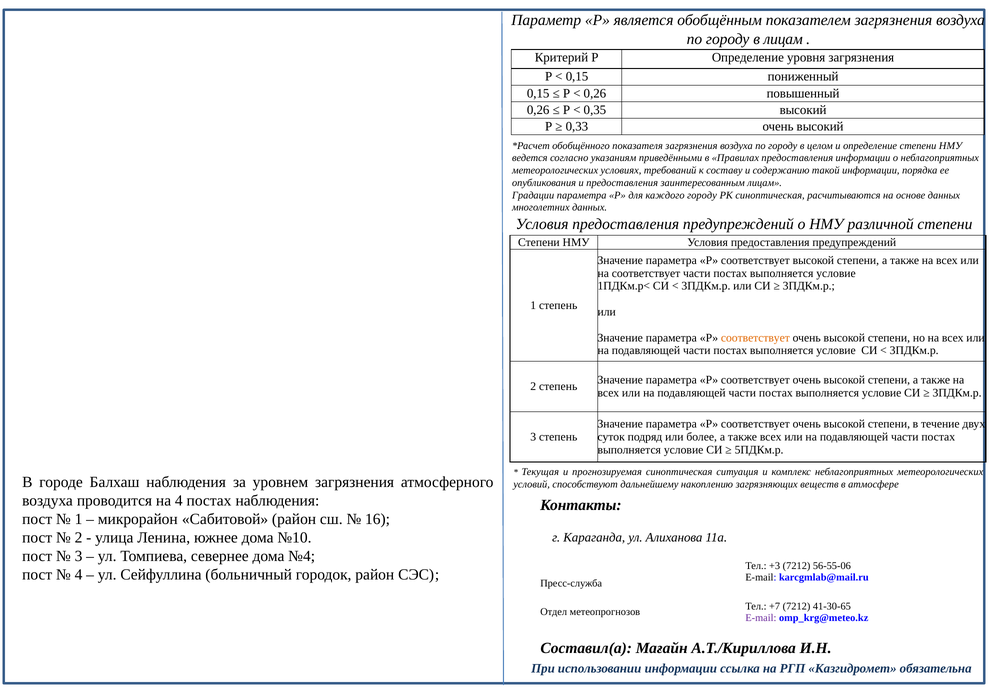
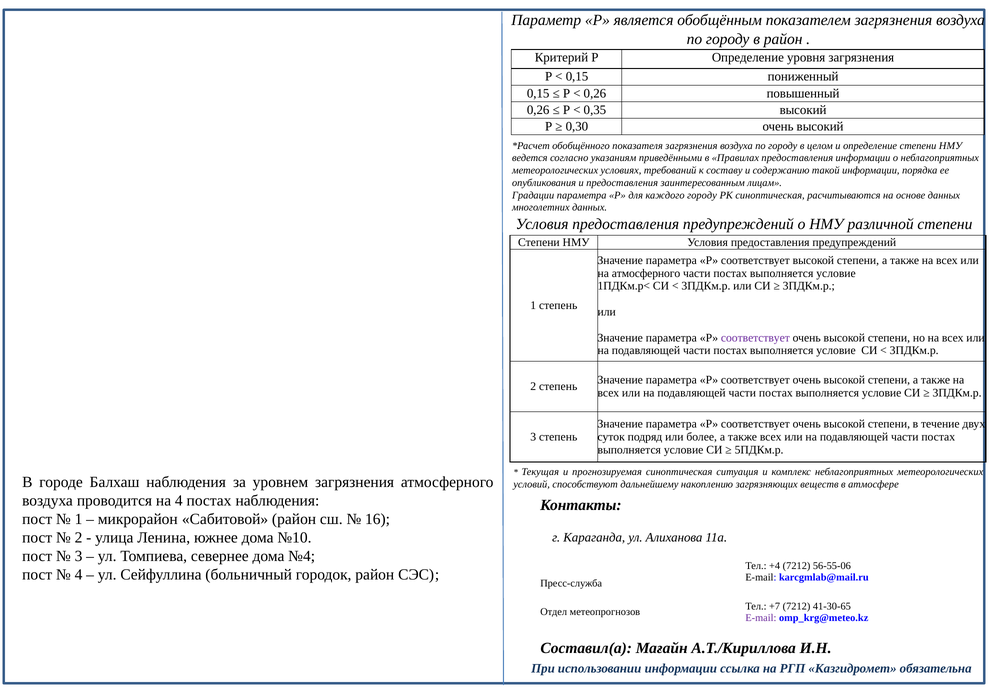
в лицам: лицам -> район (783, 39)
0,33: 0,33 -> 0,30 (577, 127)
на соответствует: соответствует -> атмосферного (646, 273)
соответствует colour: orange -> purple (755, 338)
+3: +3 -> +4 (775, 566)
